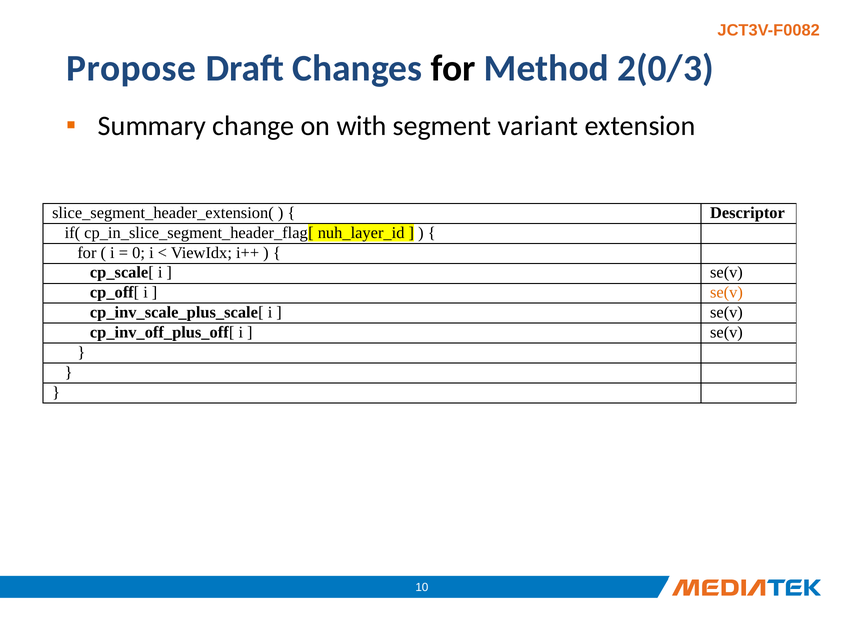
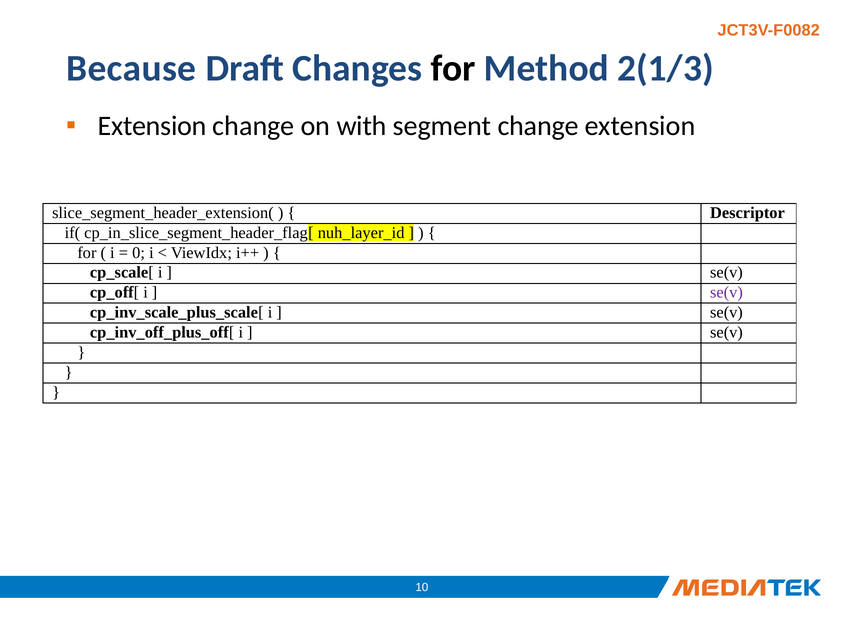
Propose: Propose -> Because (131, 68)
2(0/3: 2(0/3 -> 2(1/3 (666, 68)
Summary: Summary -> Extension (152, 126)
segment variant: variant -> change (538, 126)
se(v colour: orange -> purple (726, 292)
